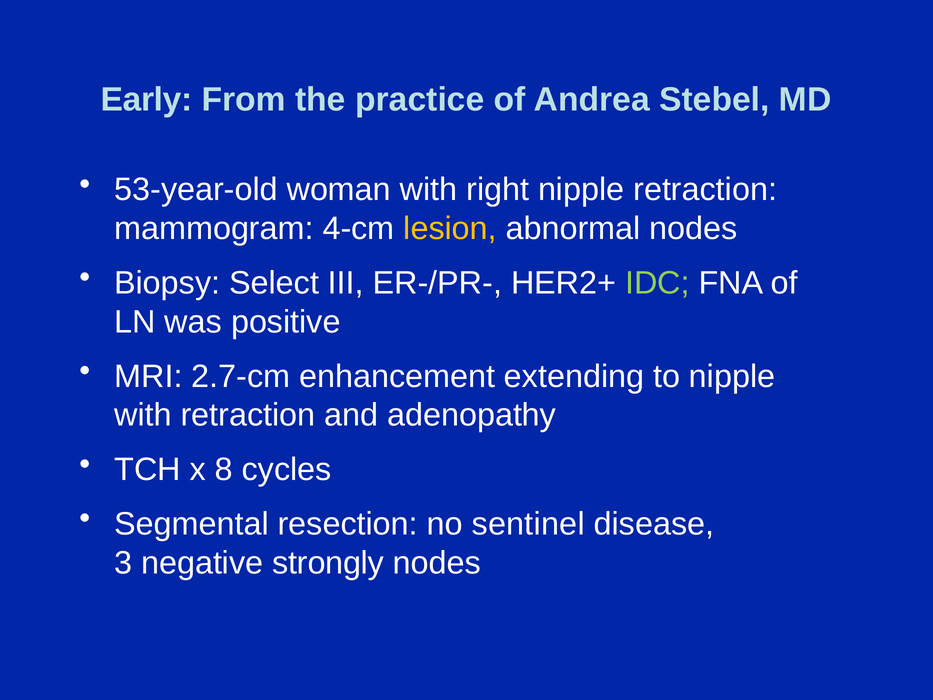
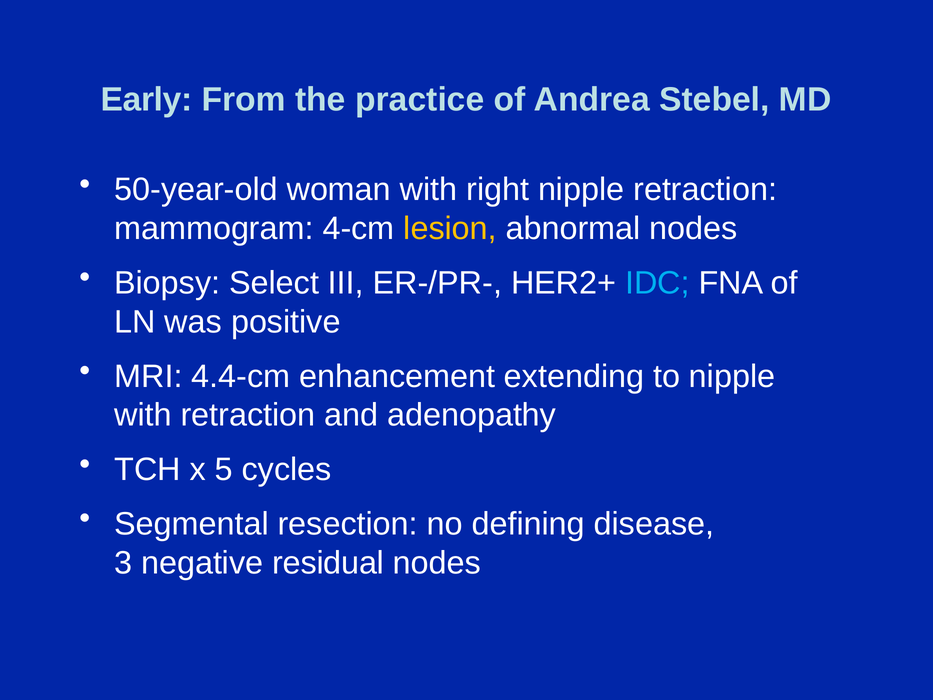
53-year-old: 53-year-old -> 50-year-old (196, 190)
IDC colour: light green -> light blue (657, 283)
2.7-cm: 2.7-cm -> 4.4-cm (241, 376)
8: 8 -> 5 (224, 469)
sentinel: sentinel -> defining (528, 524)
strongly: strongly -> residual (328, 563)
